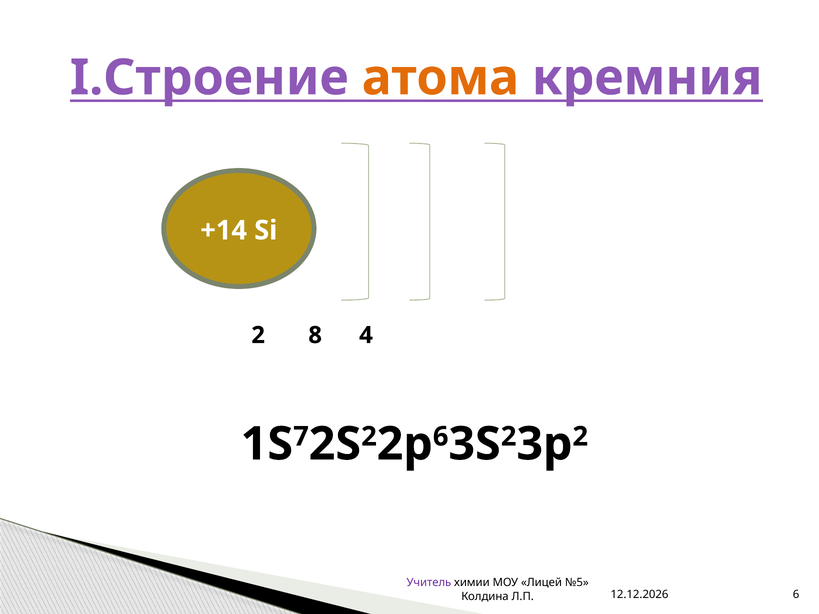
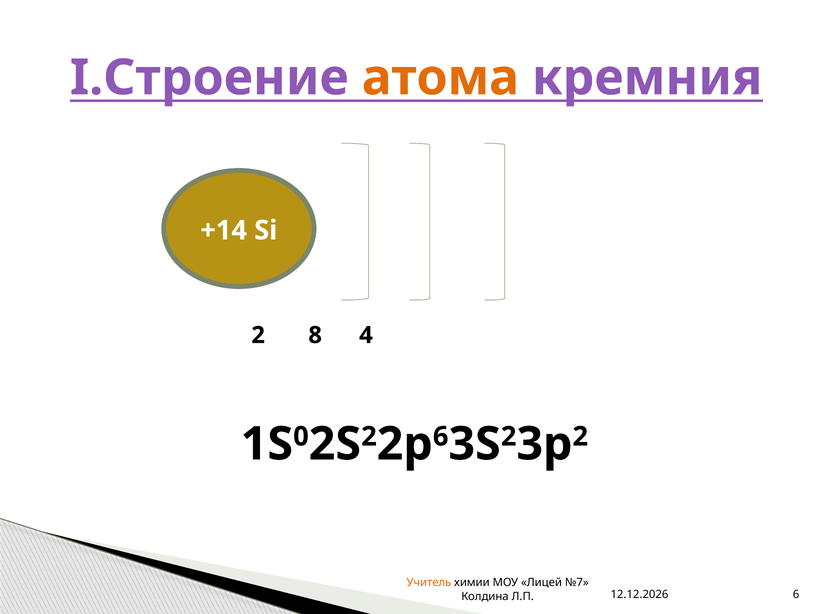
7: 7 -> 0 (301, 437)
Учитель colour: purple -> orange (429, 583)
№5: №5 -> №7 (577, 583)
